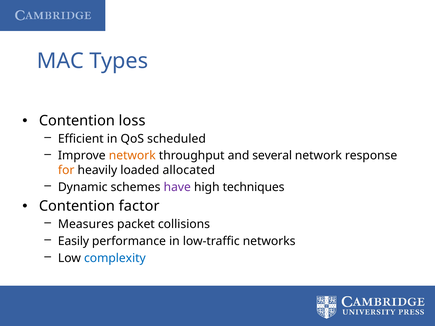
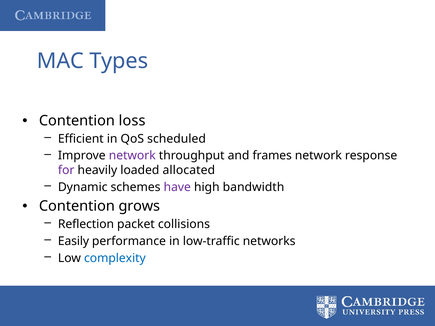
network colour: orange -> purple (132, 156)
several: several -> frames (272, 156)
for colour: orange -> purple (66, 170)
techniques: techniques -> bandwidth (254, 187)
factor: factor -> grows (139, 206)
Measures: Measures -> Reflection (86, 224)
